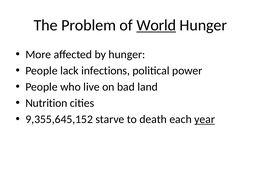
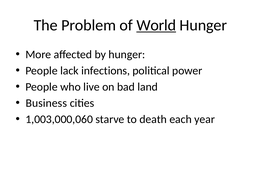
Nutrition: Nutrition -> Business (46, 104)
9,355,645,152: 9,355,645,152 -> 1,003,000,060 (59, 120)
year underline: present -> none (205, 120)
